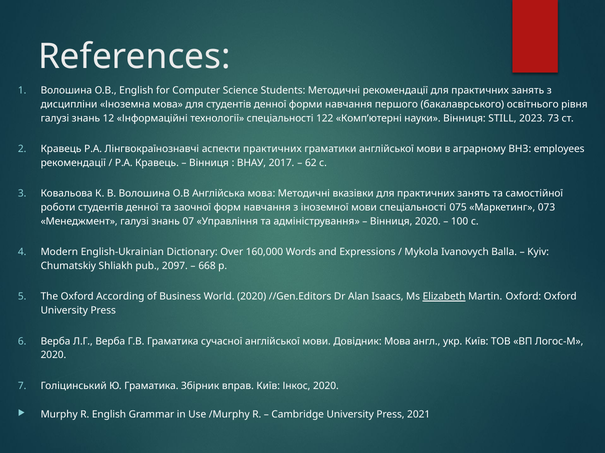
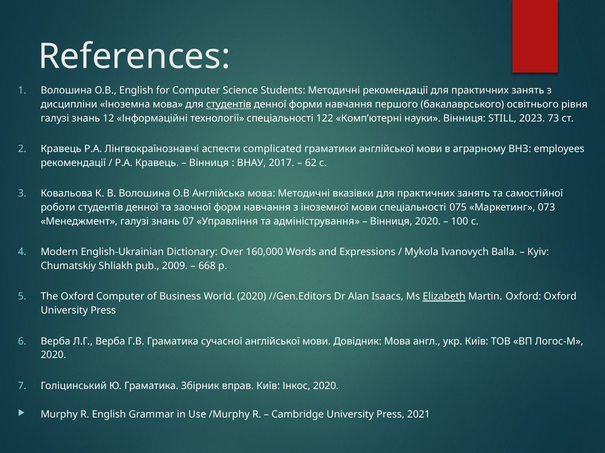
студентів underline: none -> present (229, 105)
аспекти практичних: практичних -> complicated (272, 149)
2097: 2097 -> 2009 (175, 266)
Oxford According: According -> Computer (120, 297)
